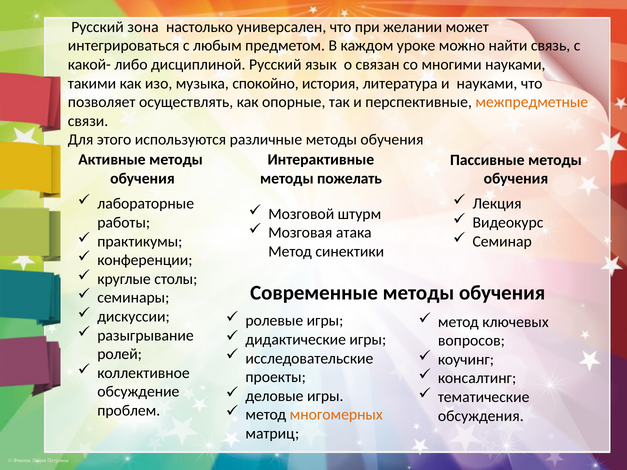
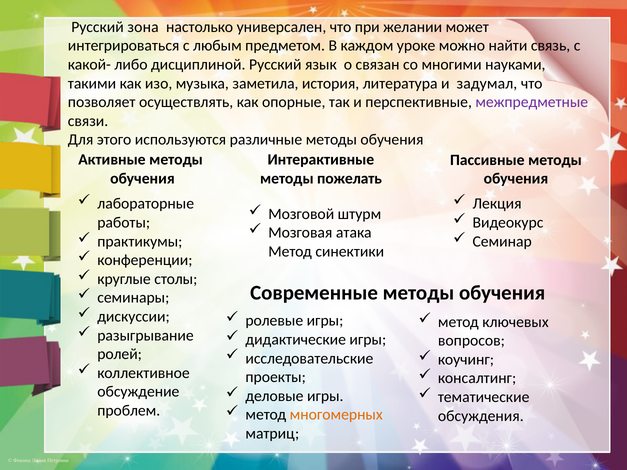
спокойно: спокойно -> заметила (265, 83)
и науками: науками -> задумал (487, 83)
межпредметные colour: orange -> purple (532, 102)
